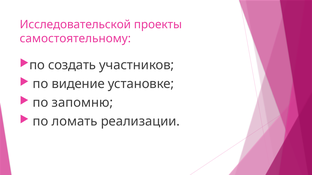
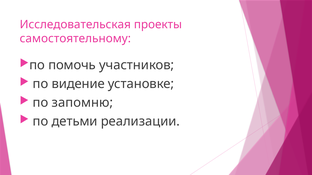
Исследовательской: Исследовательской -> Исследовательская (75, 25)
создать: создать -> помочь (72, 65)
ломать: ломать -> детьми (75, 122)
